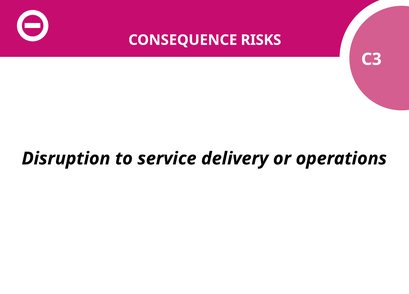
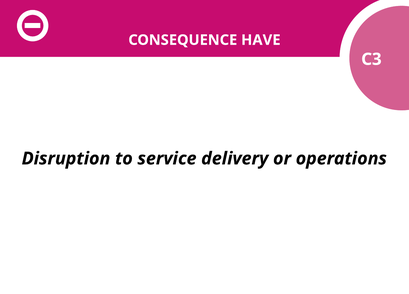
RISKS: RISKS -> HAVE (261, 40)
